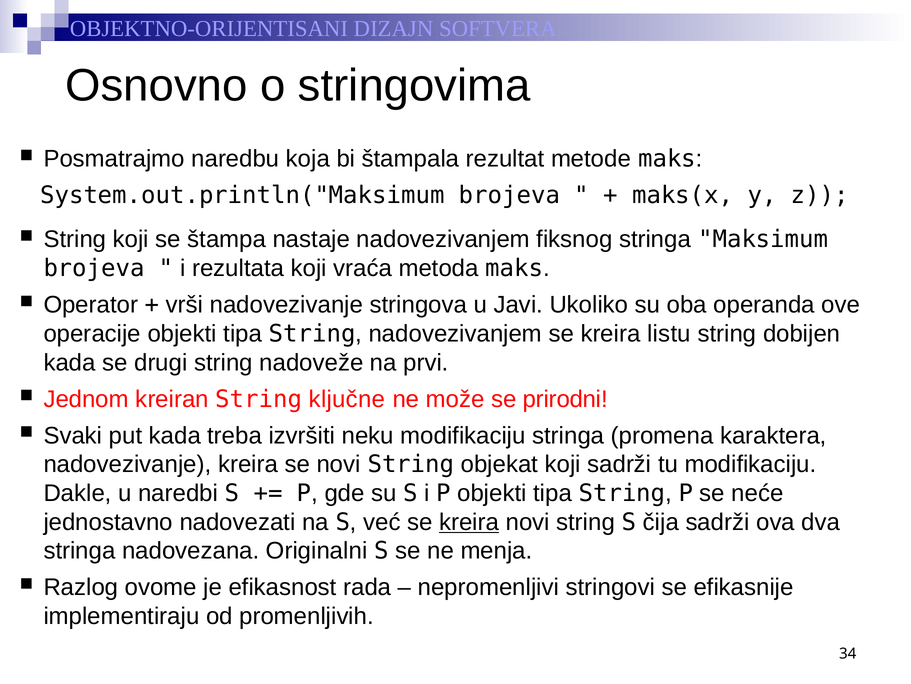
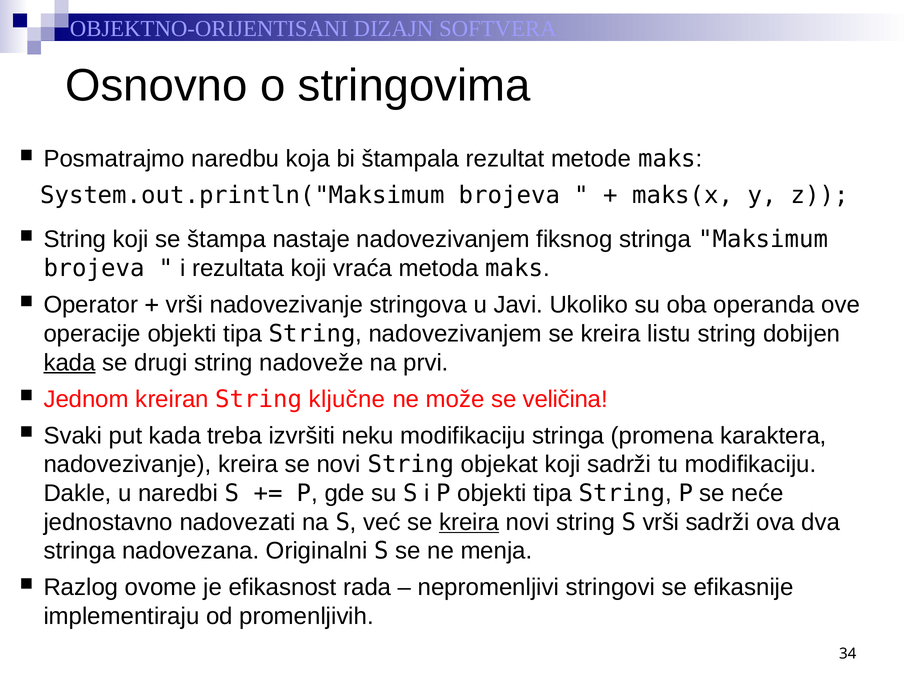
kada underline: none -> present (70, 362)
prirodni: prirodni -> veličina (565, 399)
S čija: čija -> vrši (661, 522)
